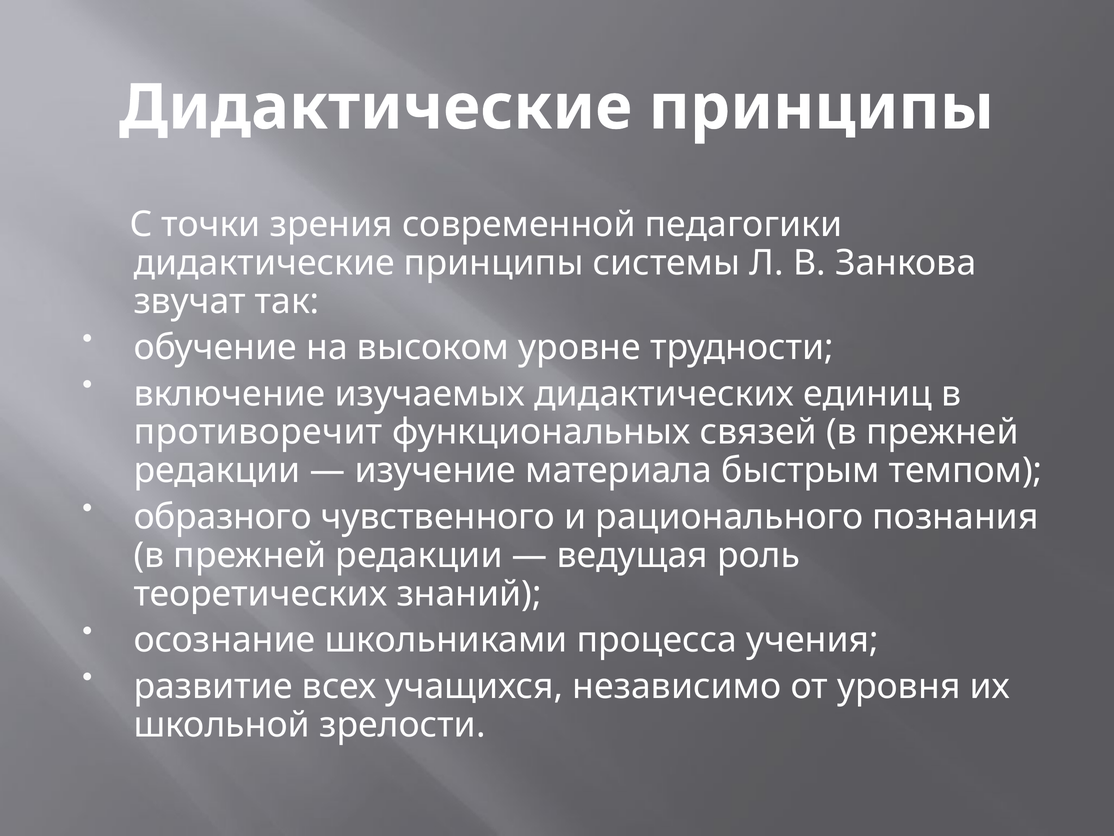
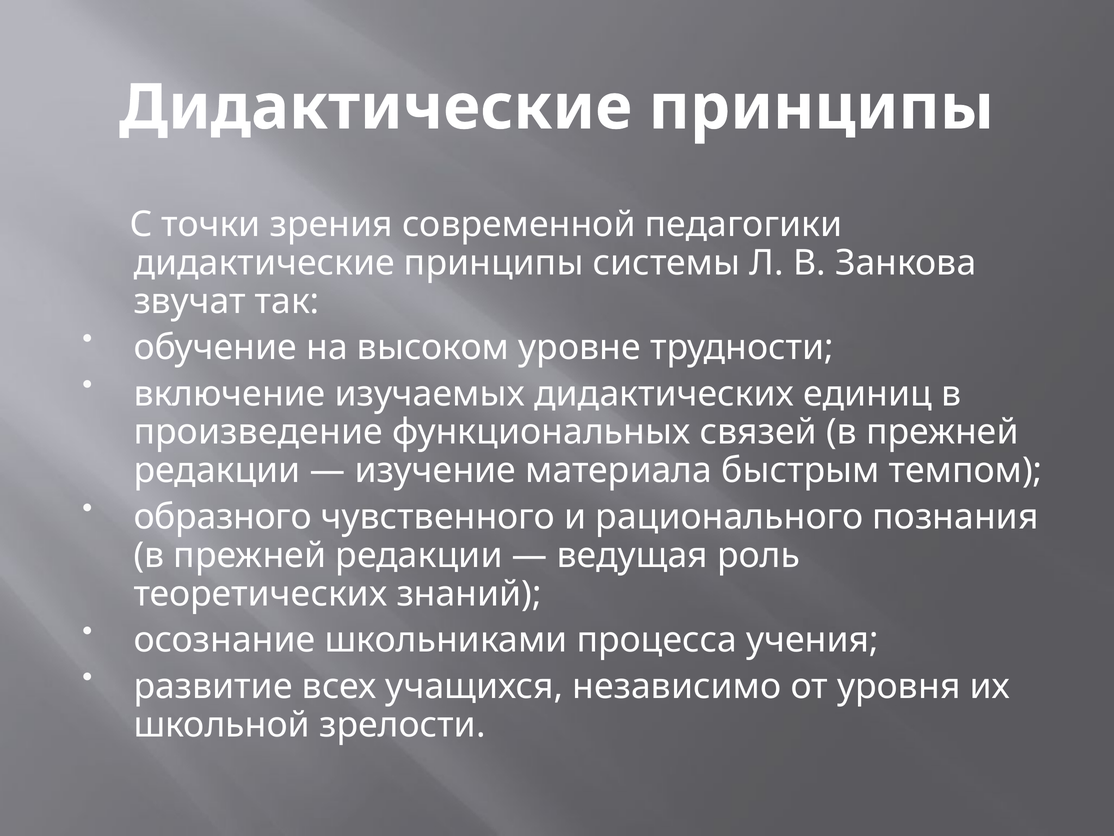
противоречит: противоречит -> произведение (258, 432)
